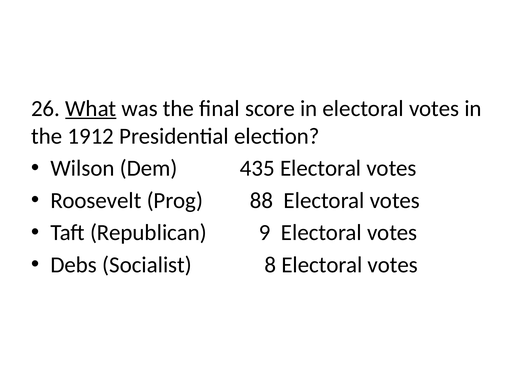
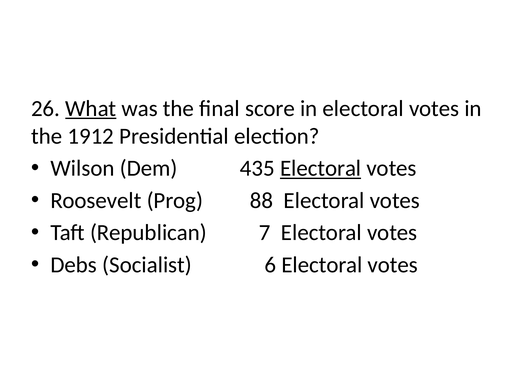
Electoral underline: none -> present (321, 168)
9: 9 -> 7 (265, 233)
8: 8 -> 6 (270, 265)
